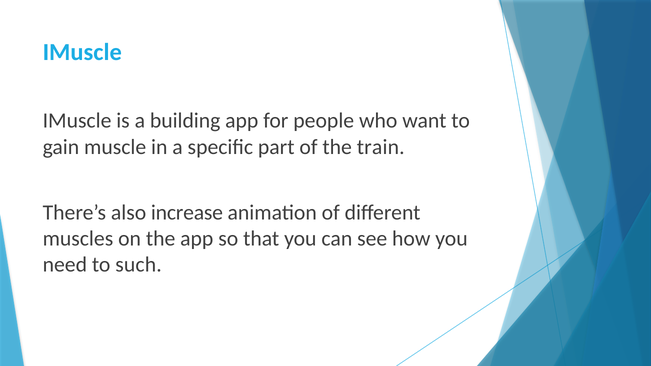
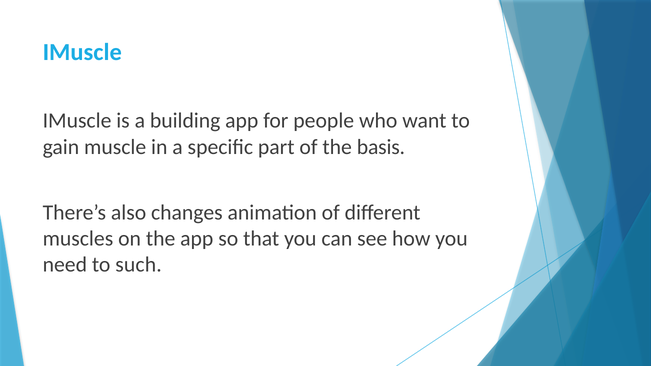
train: train -> basis (381, 147)
increase: increase -> changes (187, 213)
